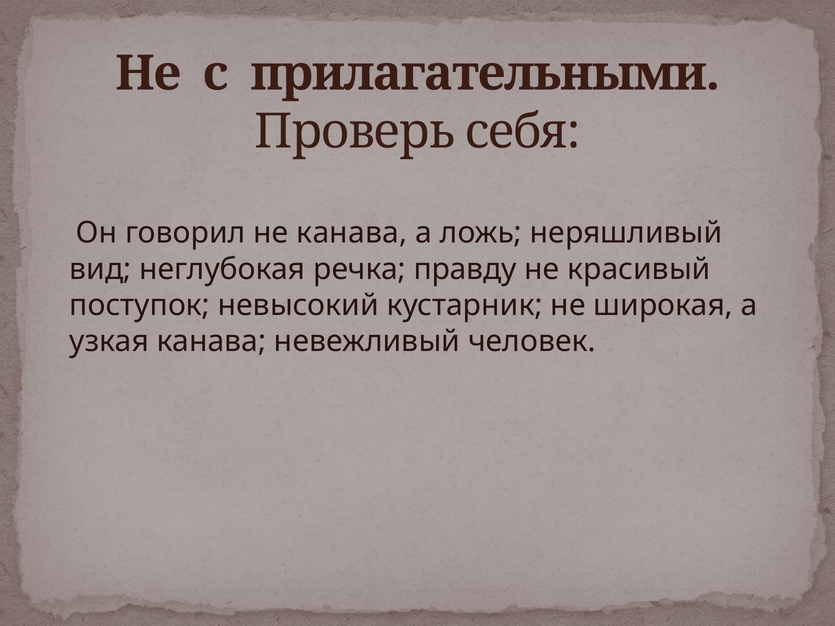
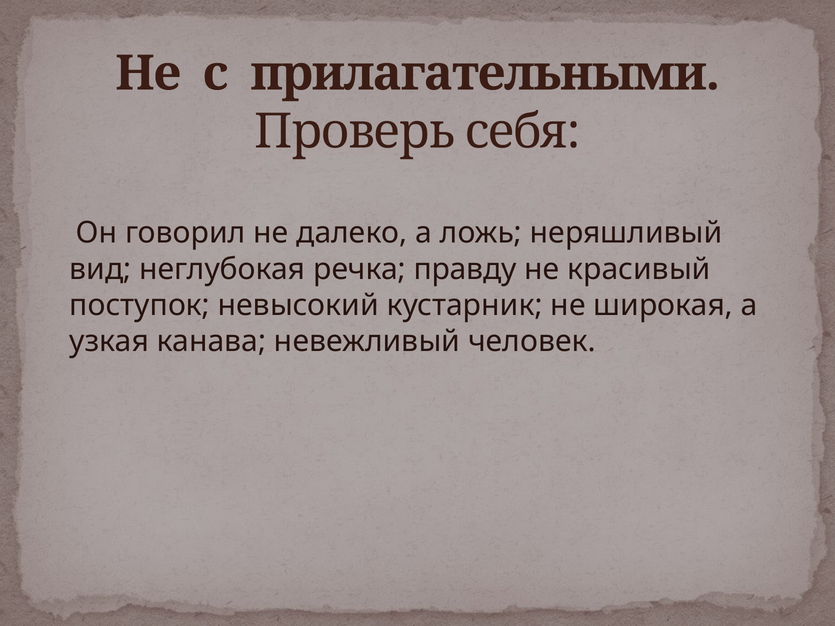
не канава: канава -> далеко (352, 233)
